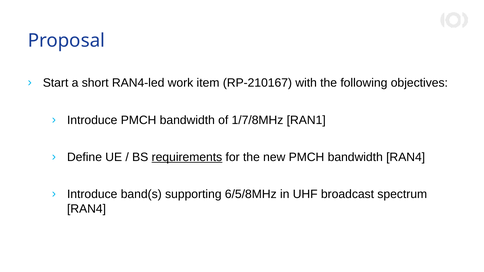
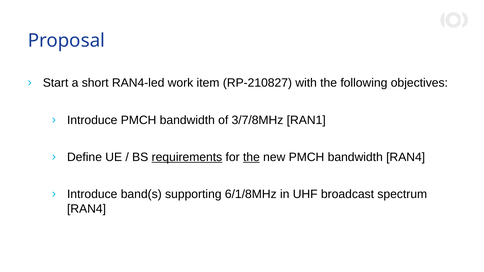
RP-210167: RP-210167 -> RP-210827 (257, 83)
1/7/8MHz: 1/7/8MHz -> 3/7/8MHz (257, 120)
the underline: none -> present (251, 157)
6/5/8MHz: 6/5/8MHz -> 6/1/8MHz (251, 194)
